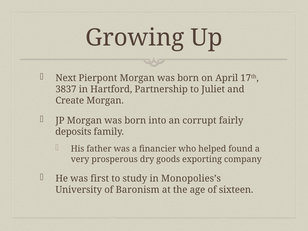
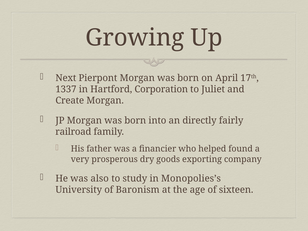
3837: 3837 -> 1337 (66, 89)
Partnership: Partnership -> Corporation (161, 89)
corrupt: corrupt -> directly (200, 120)
deposits: deposits -> railroad (73, 132)
first: first -> also (100, 179)
